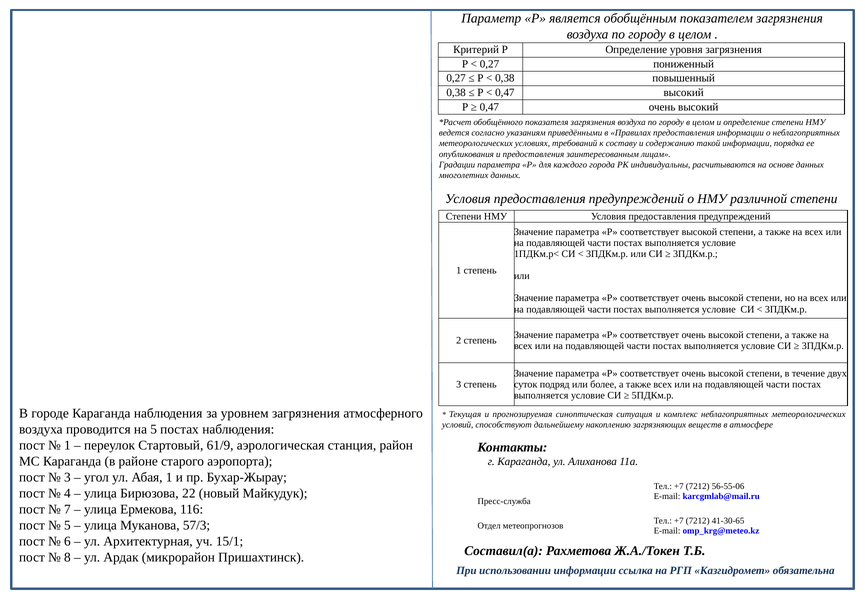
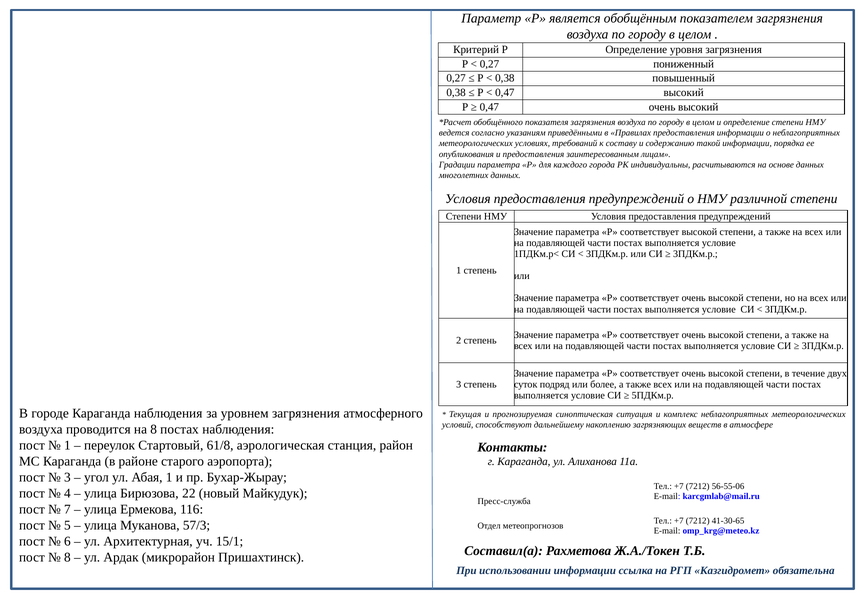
на 5: 5 -> 8 (154, 429)
61/9: 61/9 -> 61/8 (220, 445)
